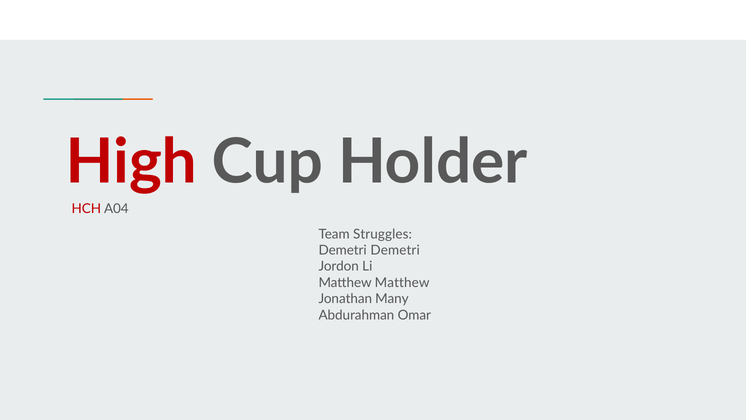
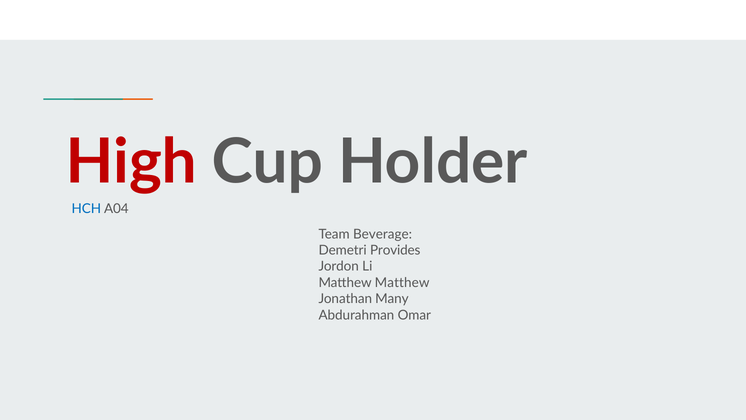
HCH colour: red -> blue (86, 209)
Struggles: Struggles -> Beverage (383, 234)
Demetri Demetri: Demetri -> Provides (395, 250)
